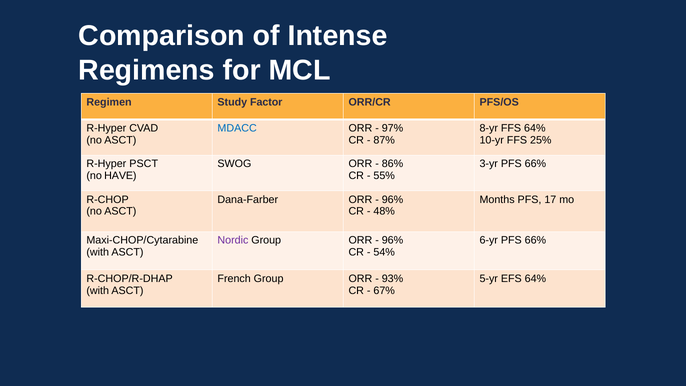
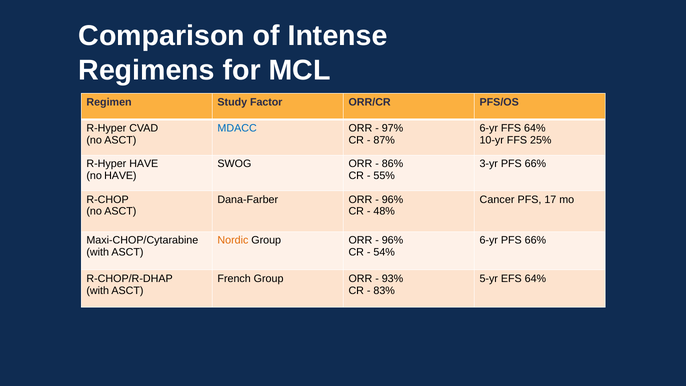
8-yr: 8-yr -> 6-yr (489, 128)
R-Hyper PSCT: PSCT -> HAVE (144, 164)
Months: Months -> Cancer (497, 199)
Nordic colour: purple -> orange (233, 240)
67%: 67% -> 83% (384, 290)
